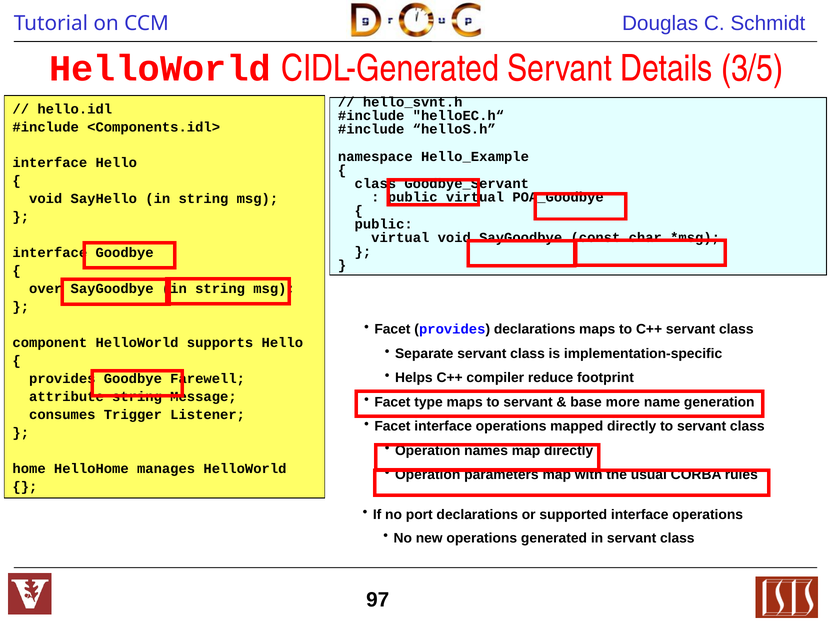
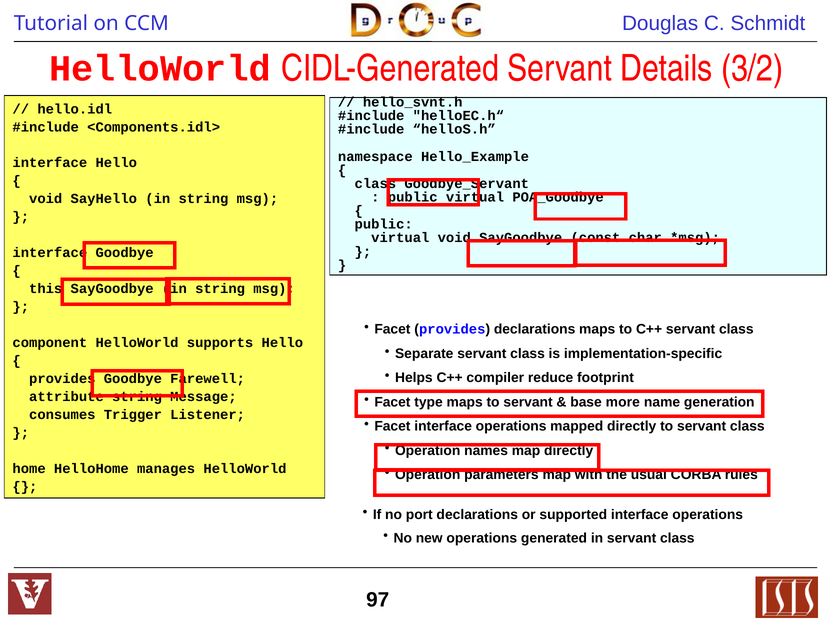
3/5: 3/5 -> 3/2 (752, 68)
over: over -> this (46, 289)
